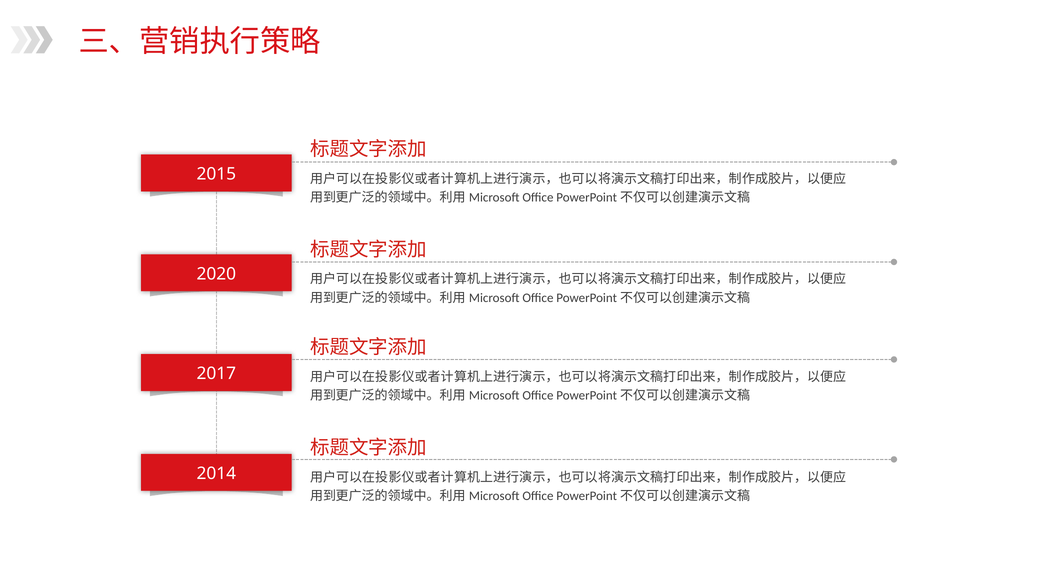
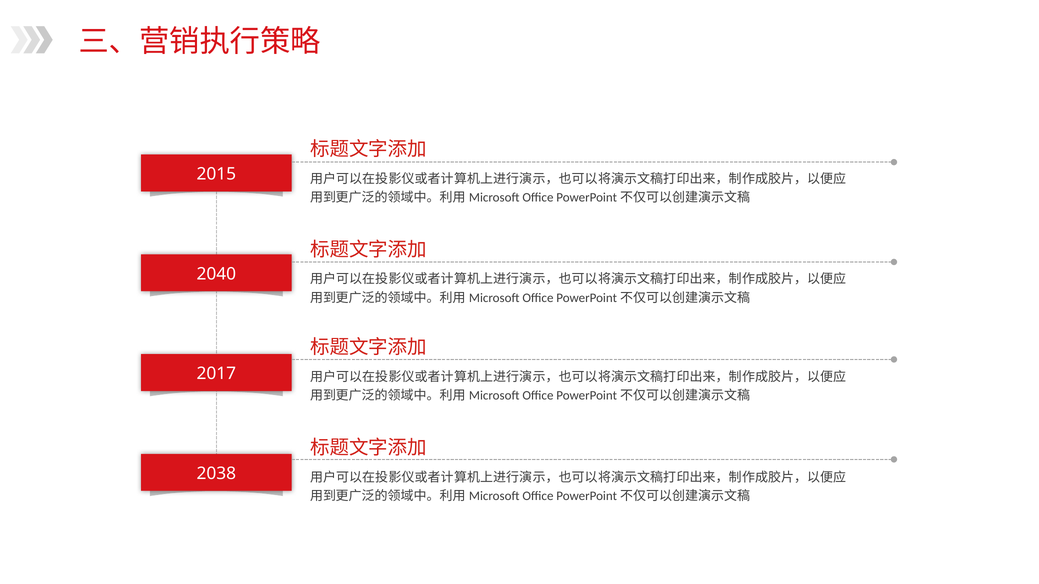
2020: 2020 -> 2040 (216, 274)
2014: 2014 -> 2038 (216, 474)
